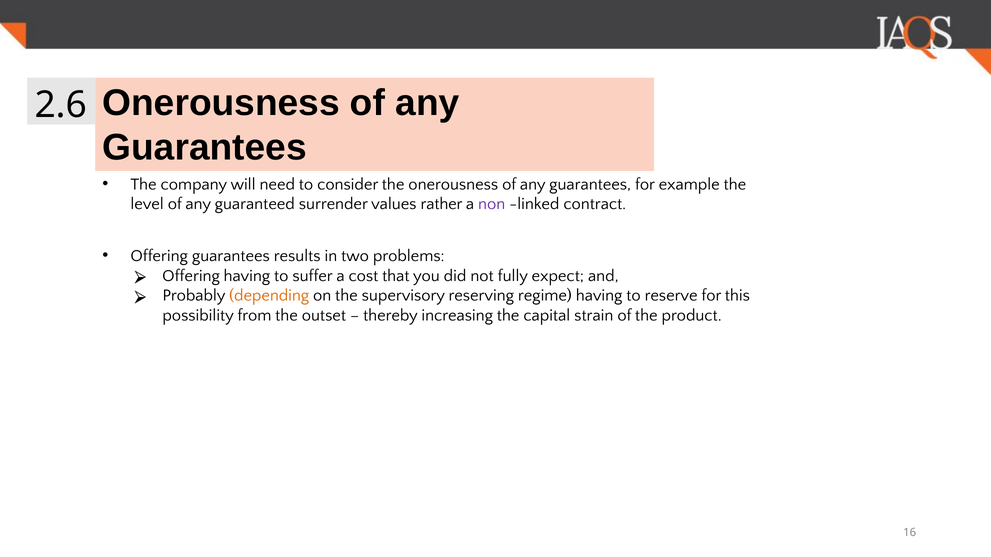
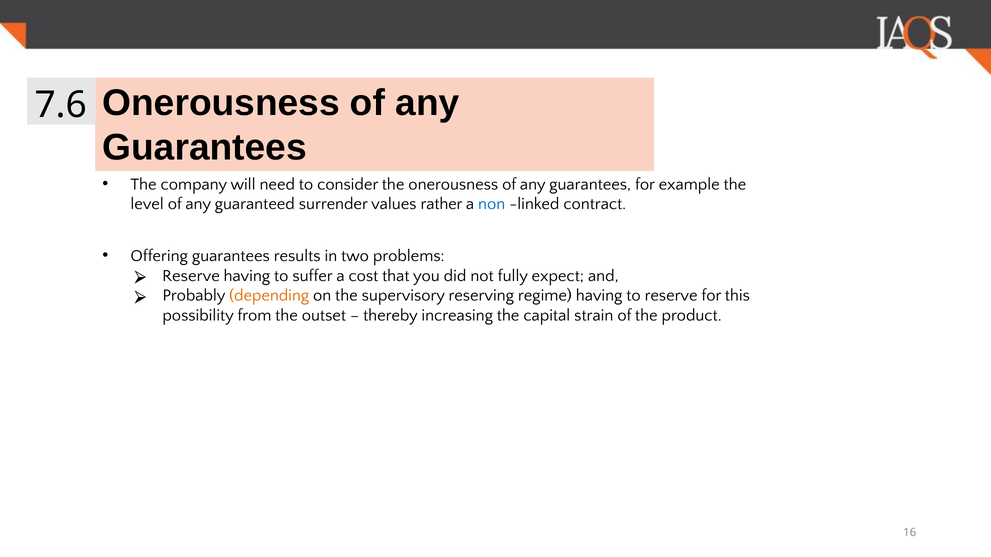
2.6: 2.6 -> 7.6 (61, 105)
non colour: purple -> blue (492, 204)
Offering: Offering -> Reserve (191, 276)
